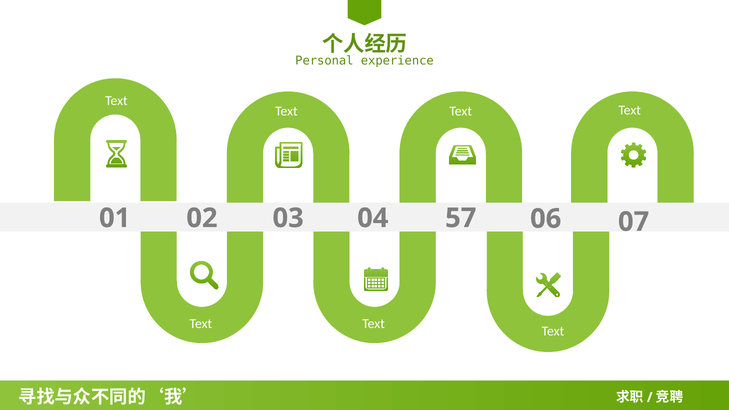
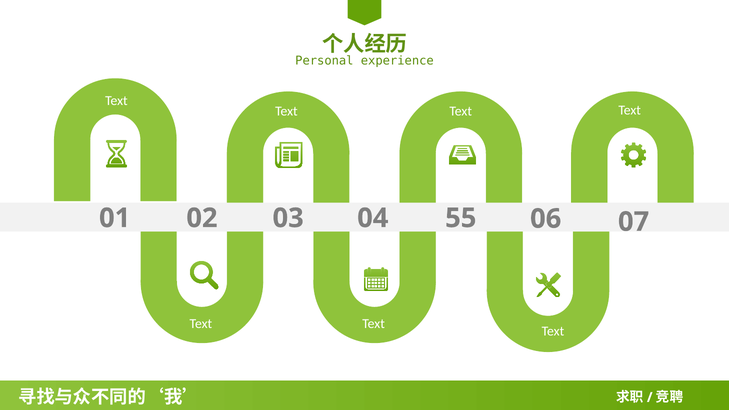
57: 57 -> 55 (461, 218)
